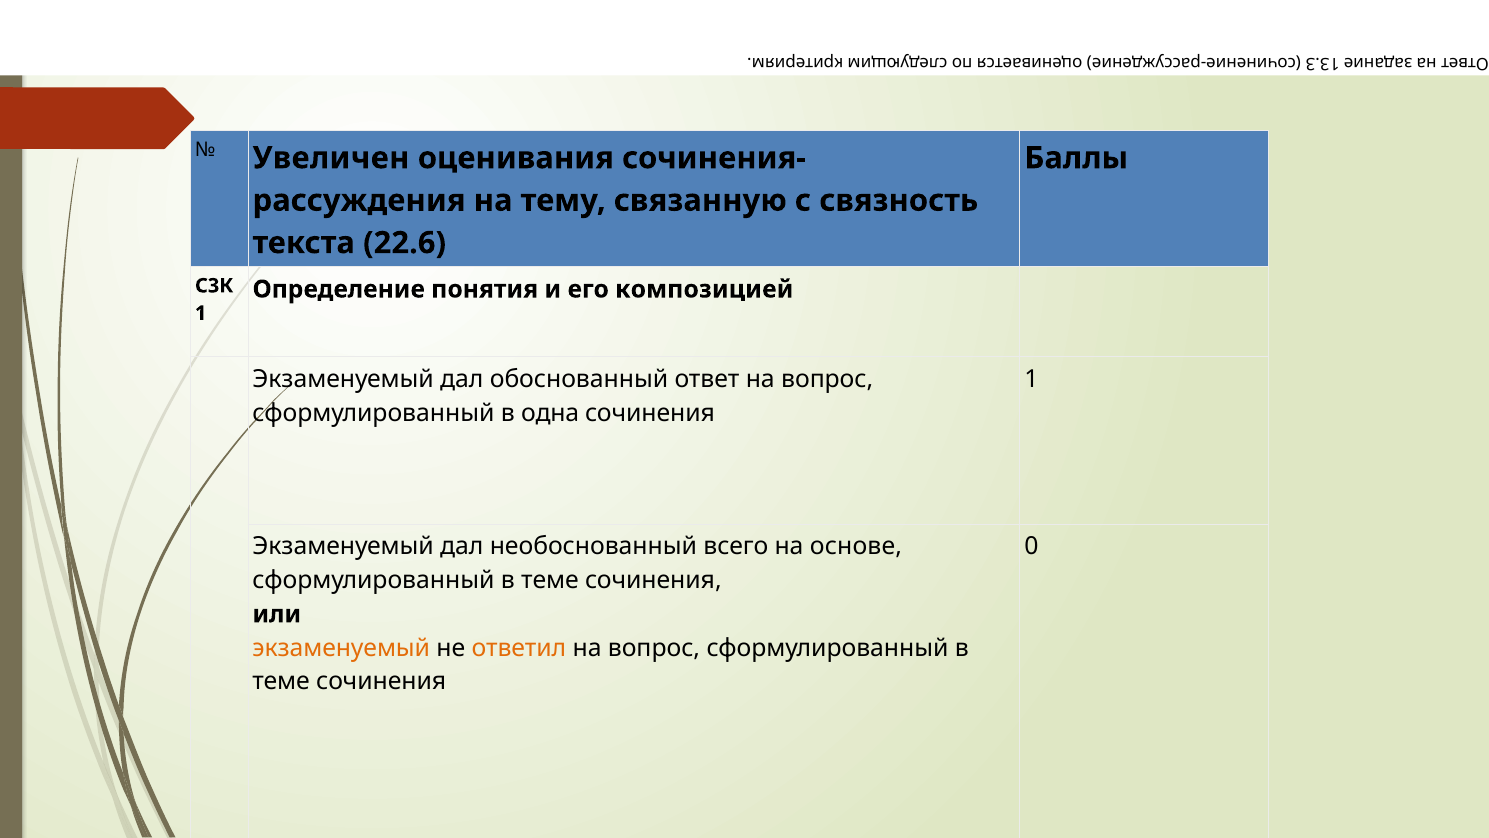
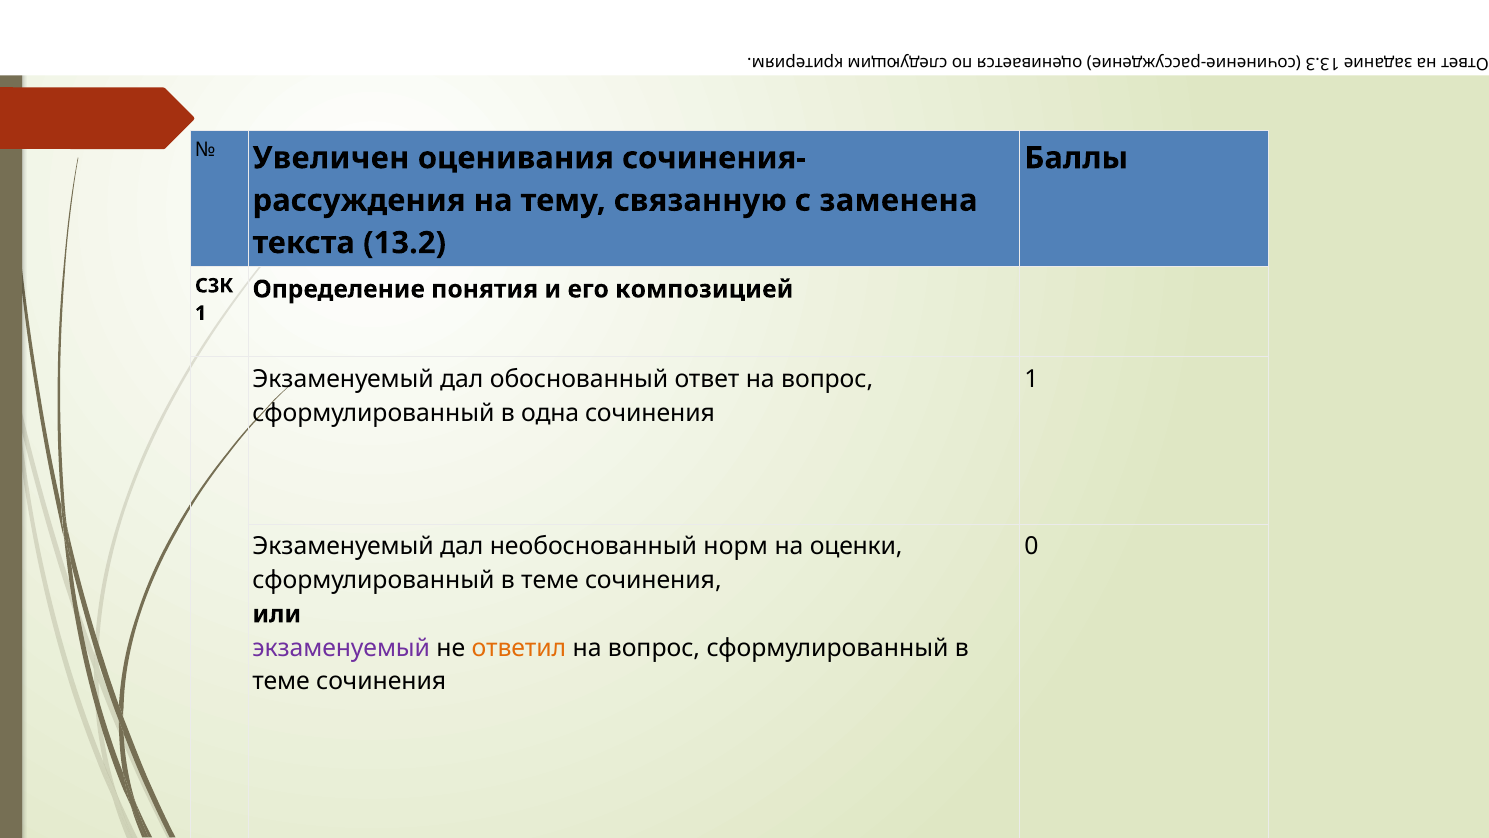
связность: связность -> заменена (899, 200)
22.6: 22.6 -> 13.2 (405, 243)
всего: всего -> норм (736, 546)
основе: основе -> оценки (856, 546)
экзаменуемый colour: orange -> purple (341, 648)
